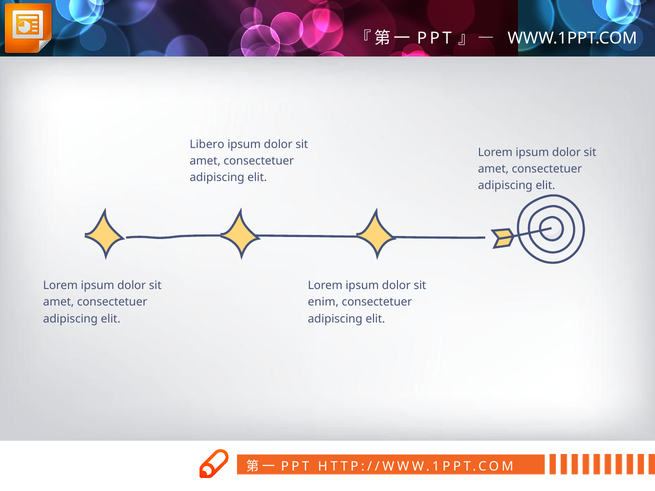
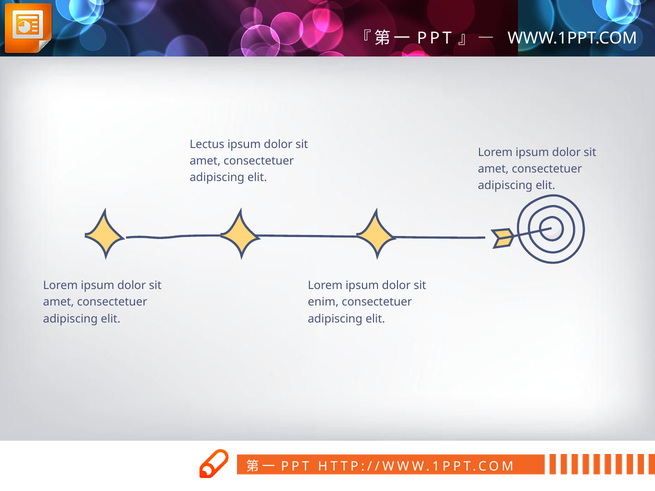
Libero: Libero -> Lectus (207, 145)
